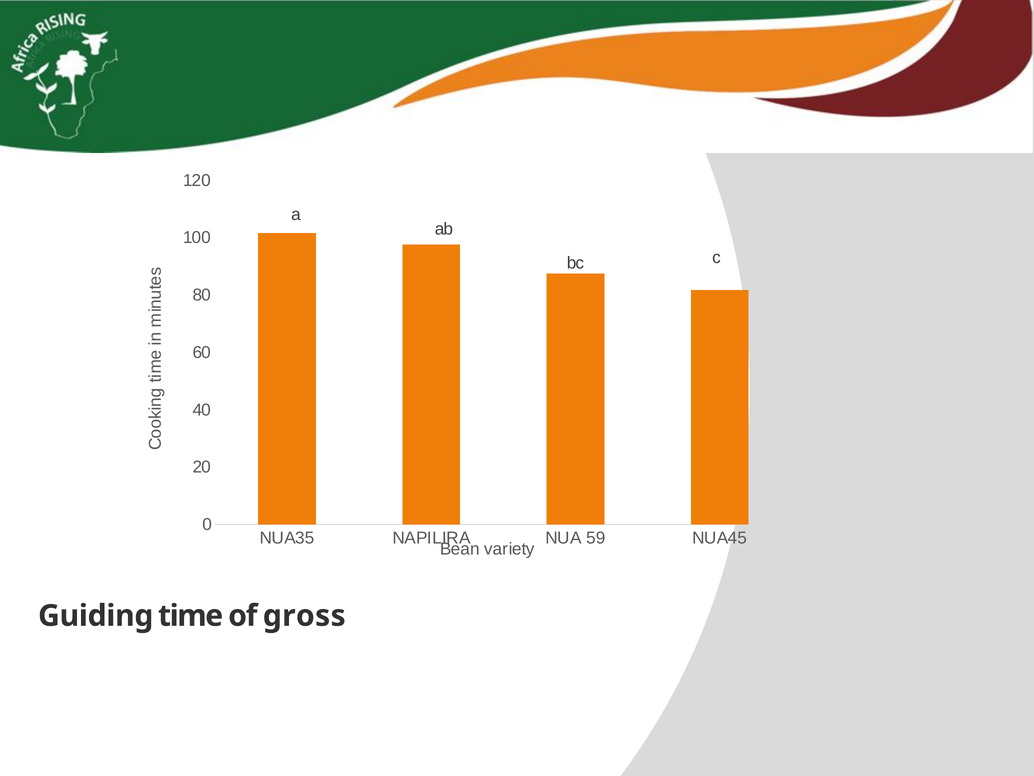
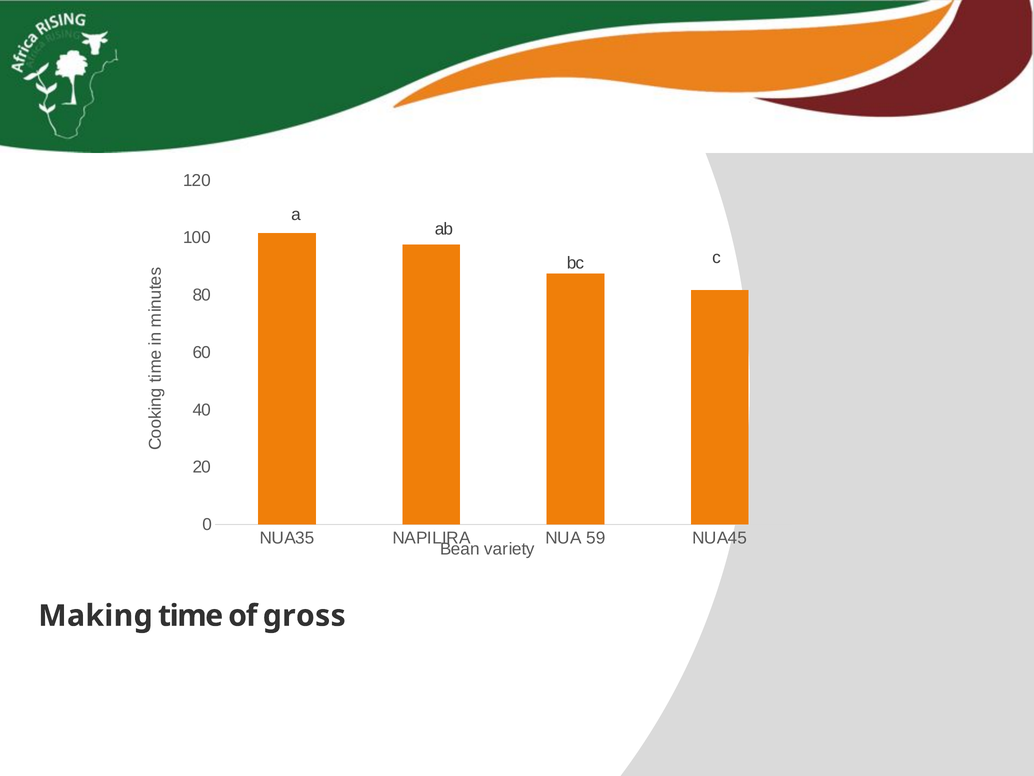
Guiding: Guiding -> Making (95, 615)
